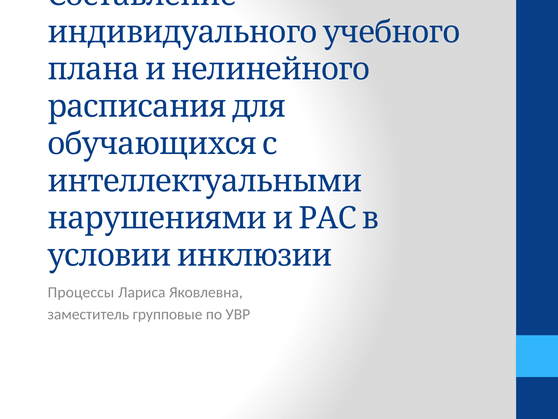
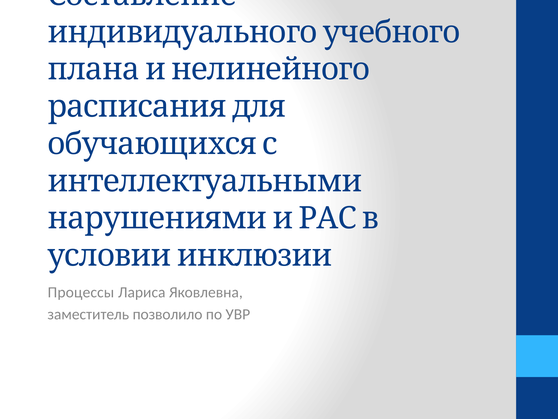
групповые: групповые -> позволило (168, 314)
